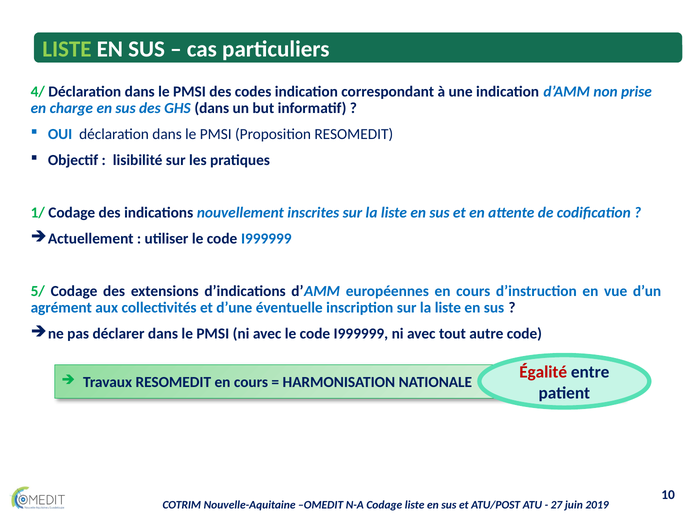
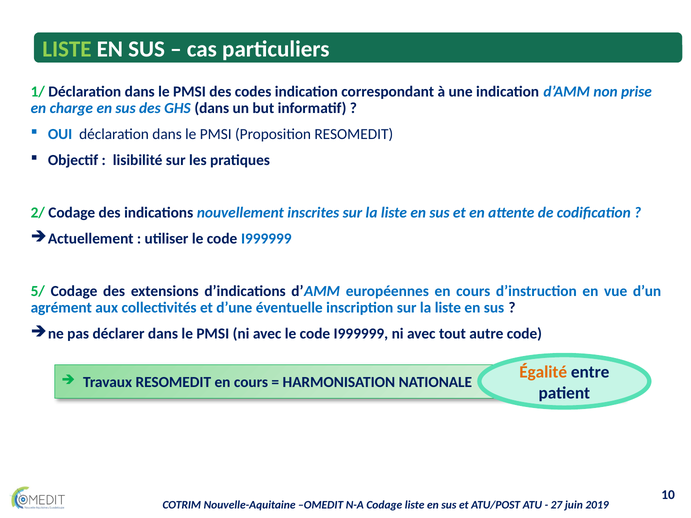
4/: 4/ -> 1/ (38, 92)
1/: 1/ -> 2/ (38, 213)
Égalité colour: red -> orange (543, 372)
